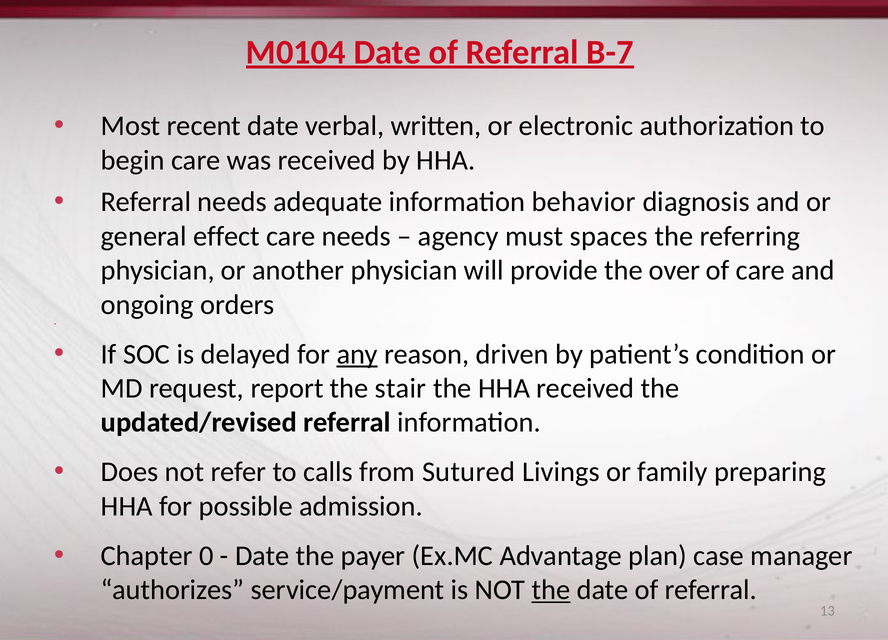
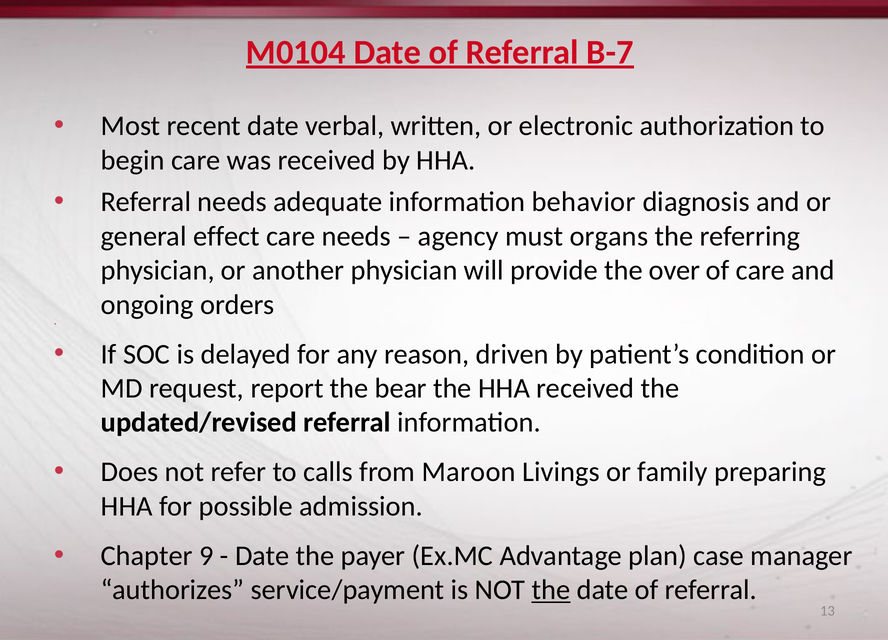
spaces: spaces -> organs (609, 236)
any underline: present -> none (357, 354)
stair: stair -> bear (401, 388)
Sutured: Sutured -> Maroon (469, 472)
0: 0 -> 9 (206, 555)
